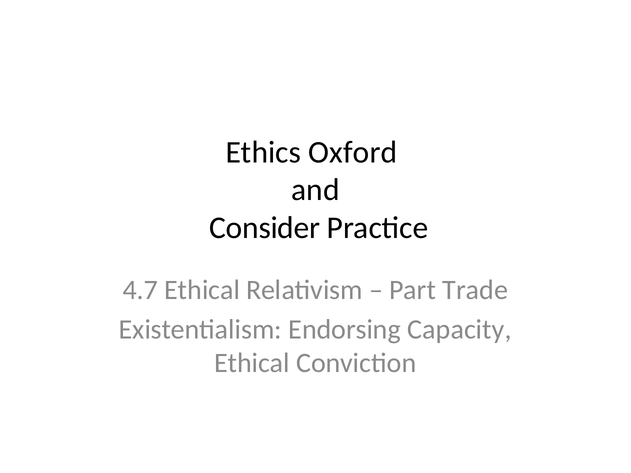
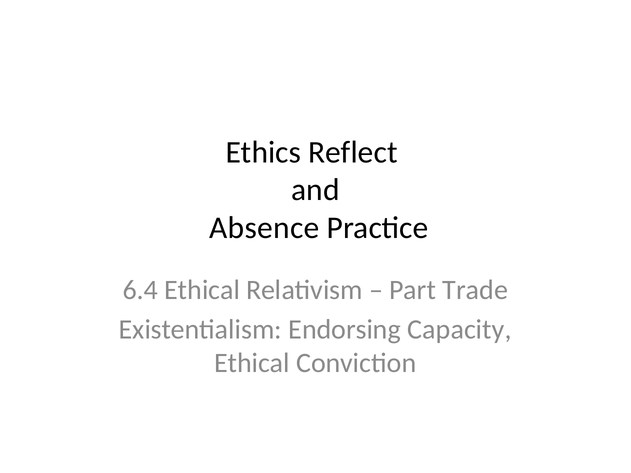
Oxford: Oxford -> Reflect (353, 152)
Consider: Consider -> Absence (264, 228)
4.7: 4.7 -> 6.4 (140, 290)
